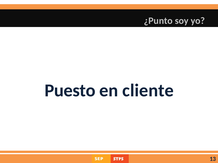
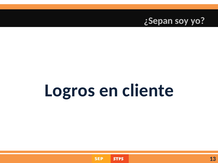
¿Punto: ¿Punto -> ¿Sepan (158, 21)
Puesto: Puesto -> Logros (70, 91)
